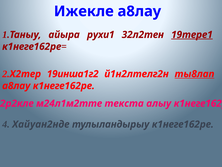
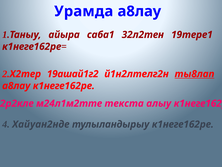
Ижекле: Ижекле -> Урамда (84, 11)
рухи1: рухи1 -> саба1 (101, 35)
19тере1 underline: present -> none (192, 35)
19инша1г2: 19инша1г2 -> 19ашай1г2 (73, 74)
